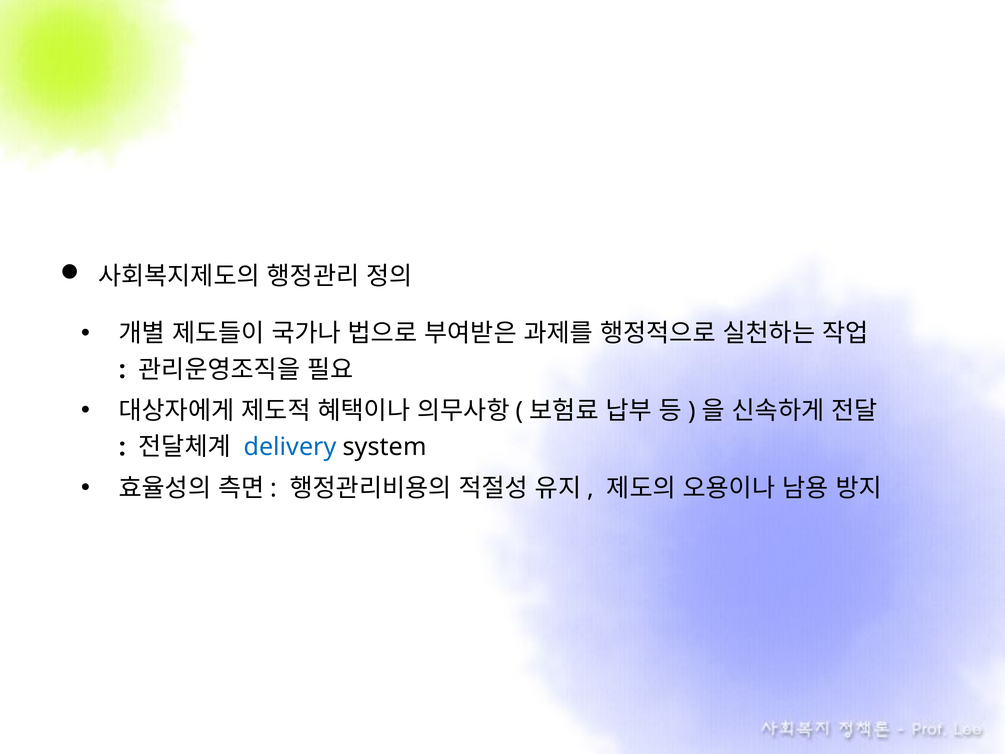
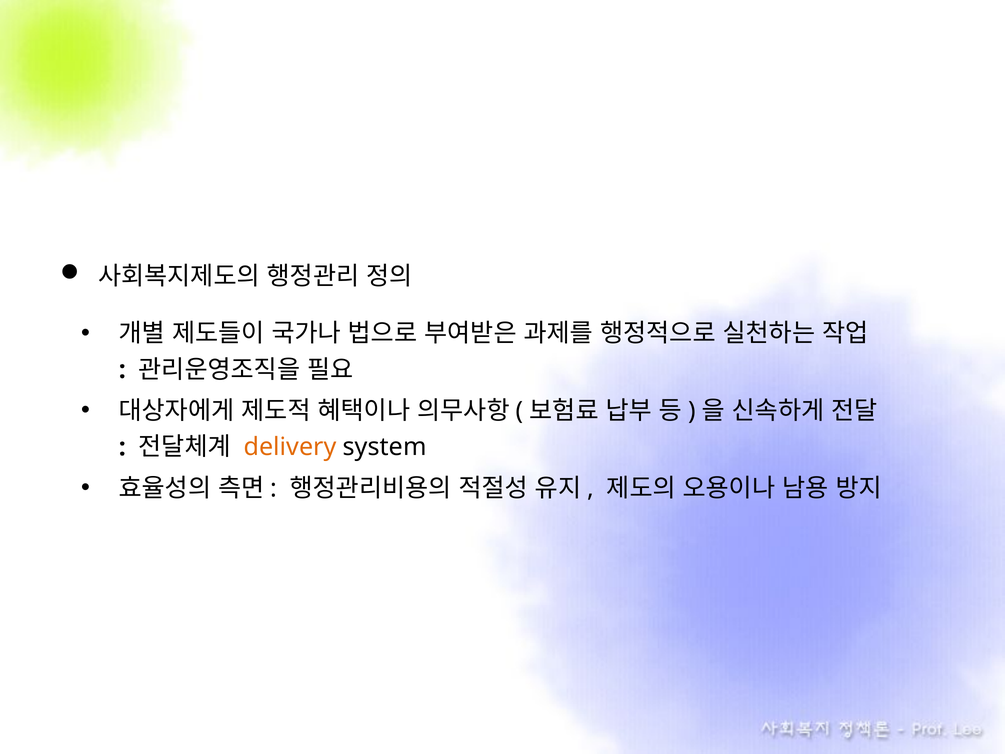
delivery colour: blue -> orange (290, 447)
